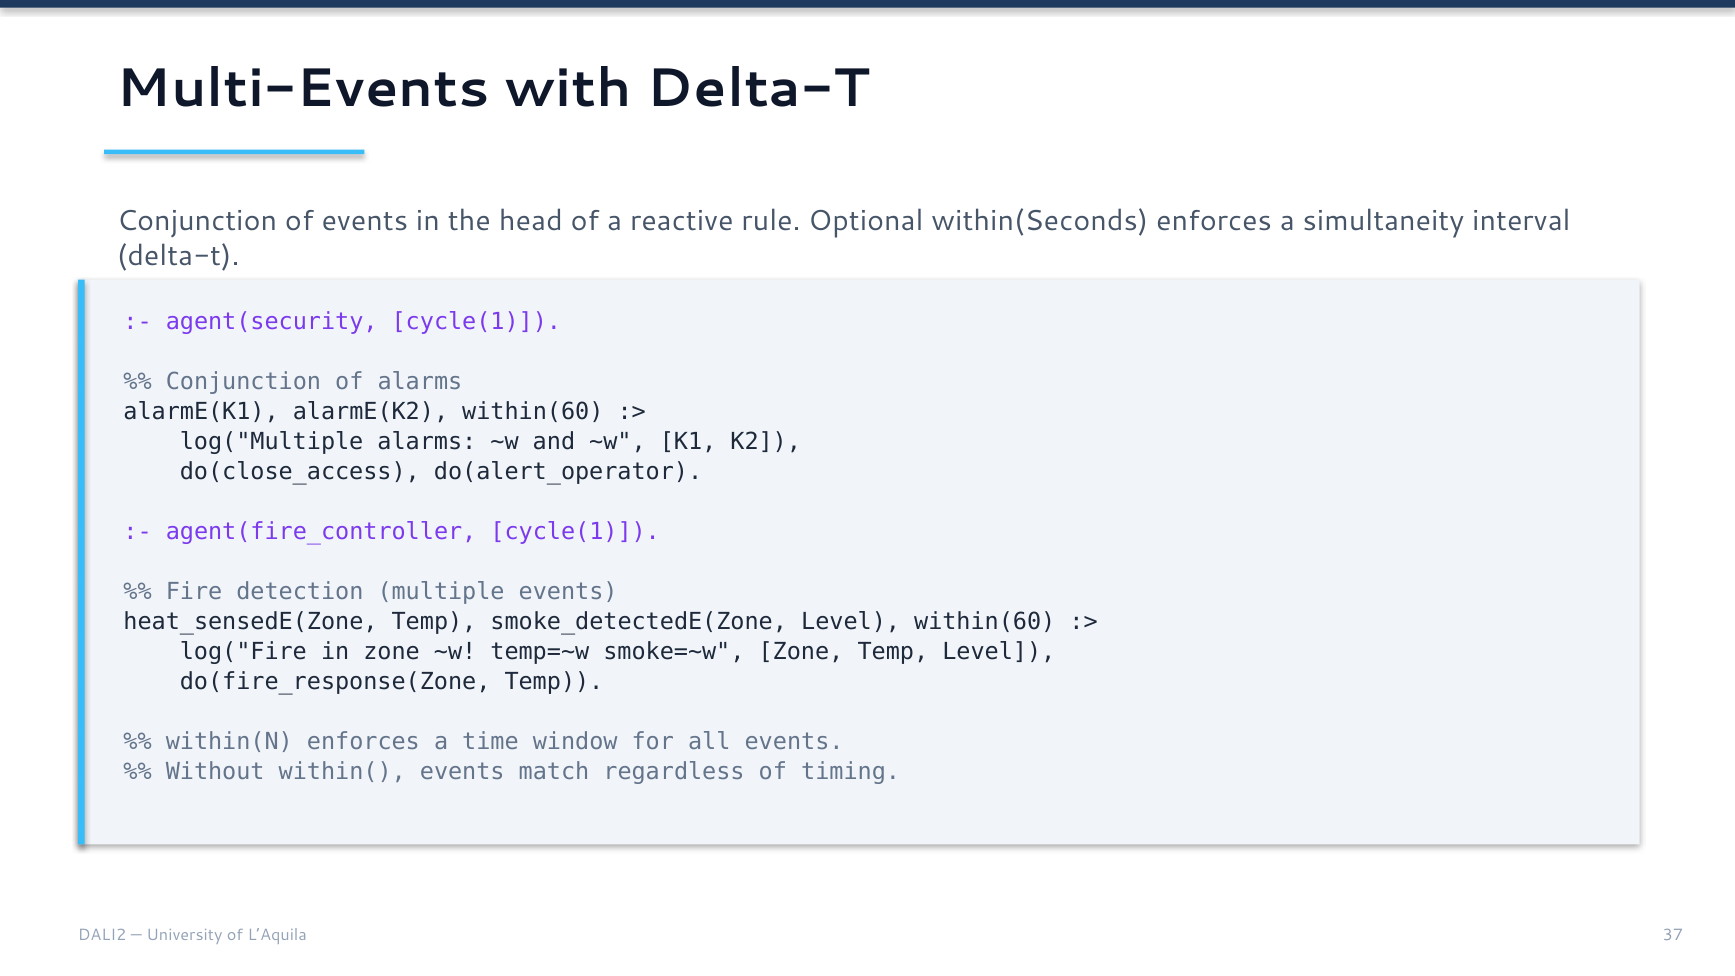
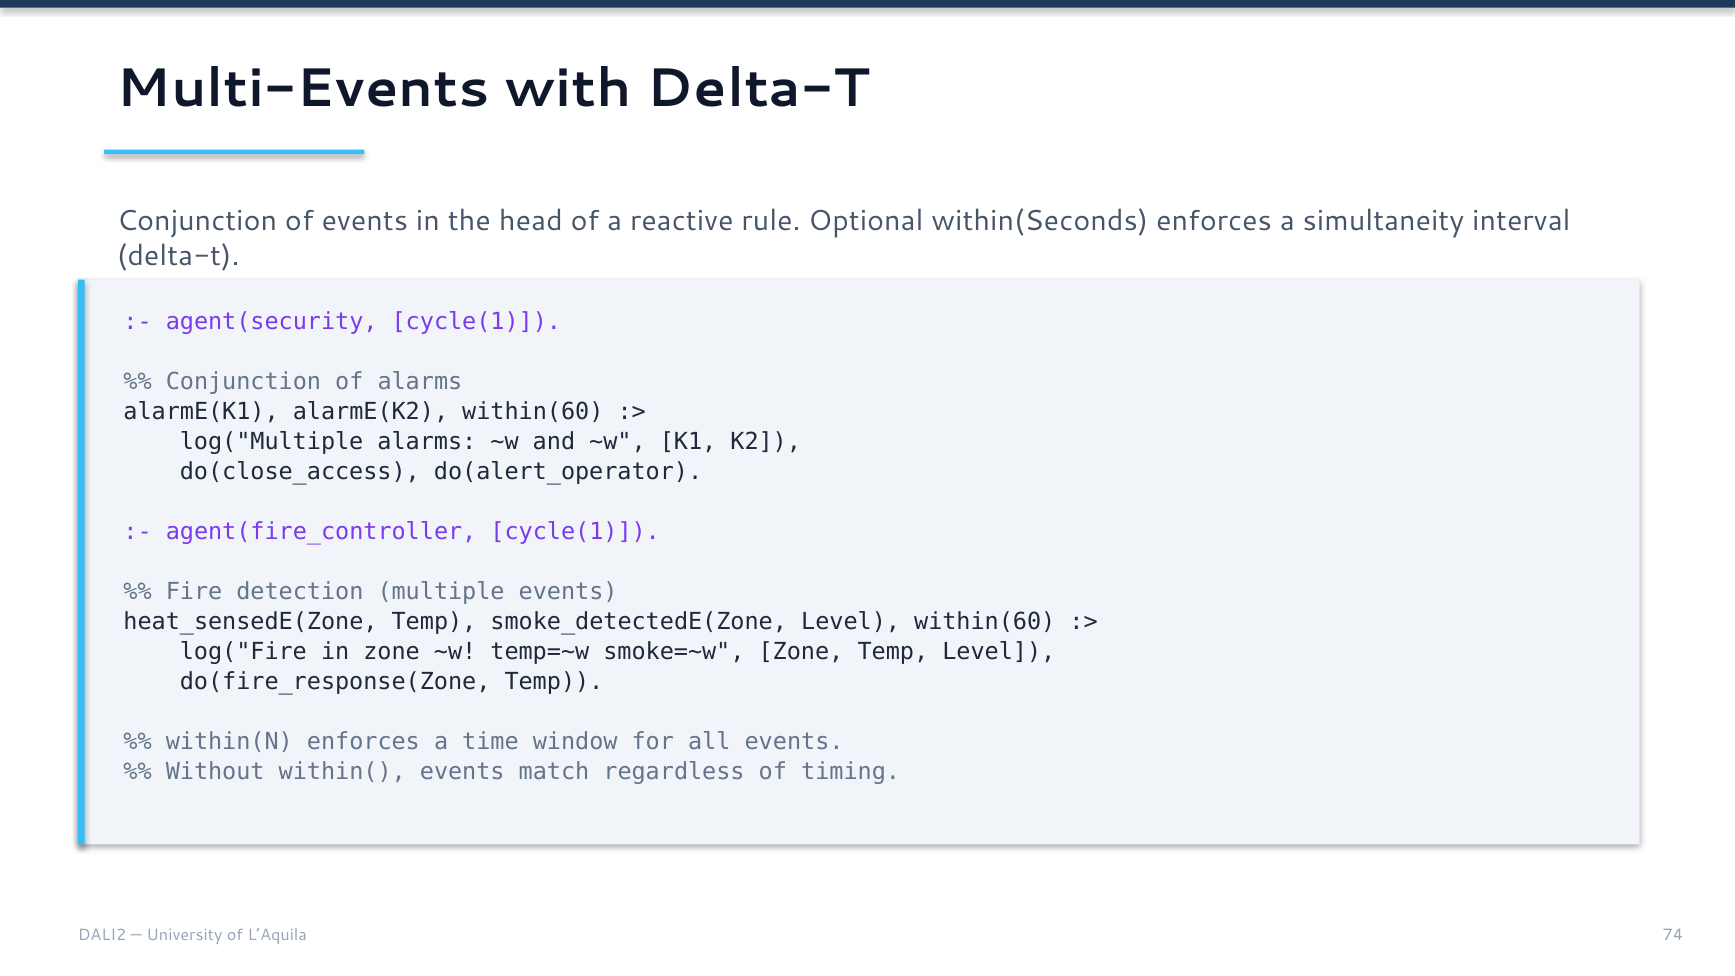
37: 37 -> 74 (1673, 935)
